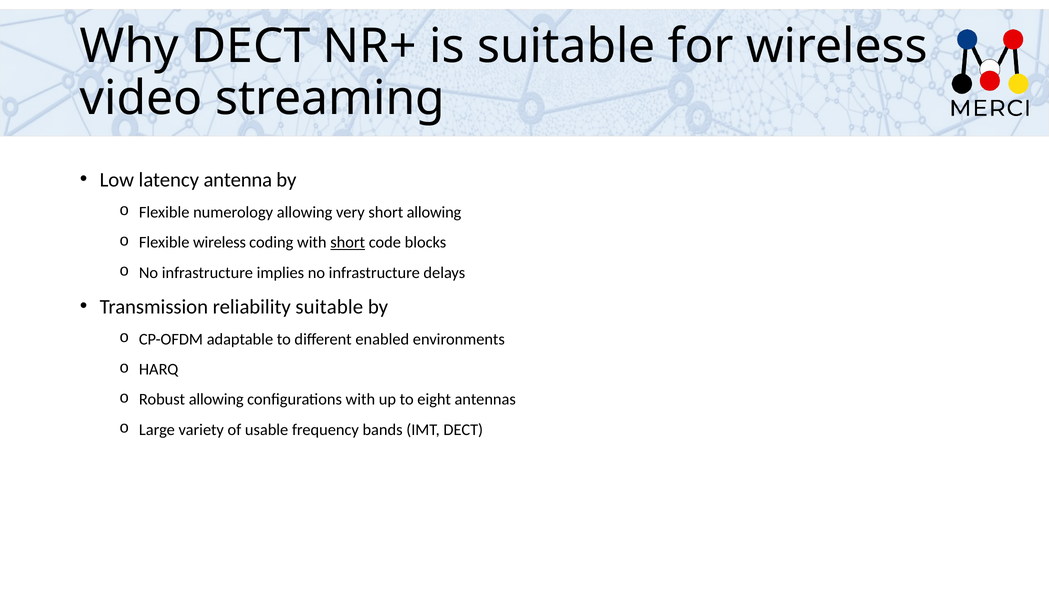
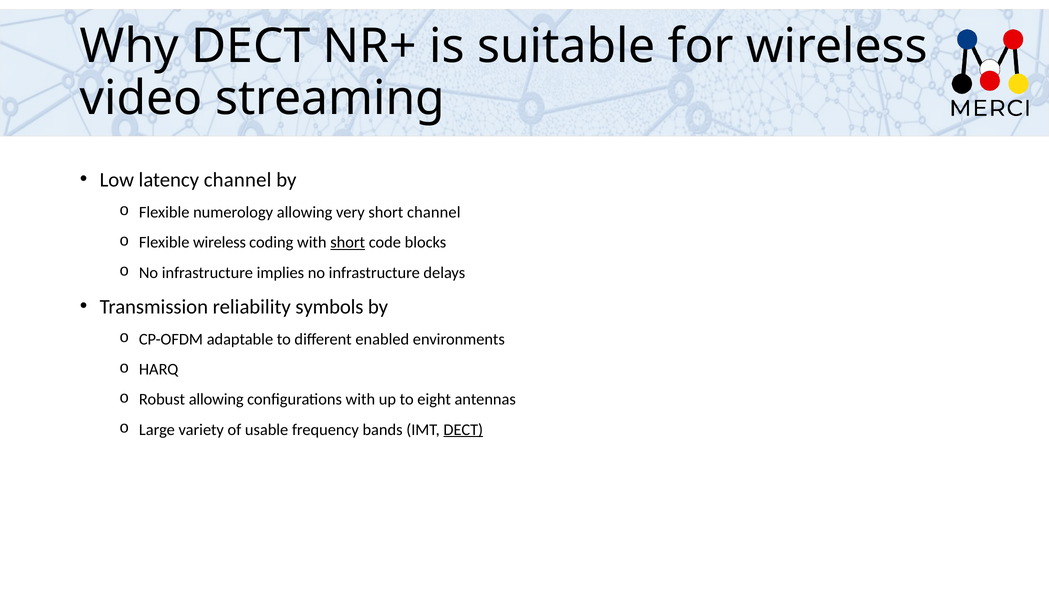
latency antenna: antenna -> channel (238, 180)
short allowing: allowing -> channel (434, 212)
reliability suitable: suitable -> symbols (329, 307)
DECT underline: none -> present (463, 430)
